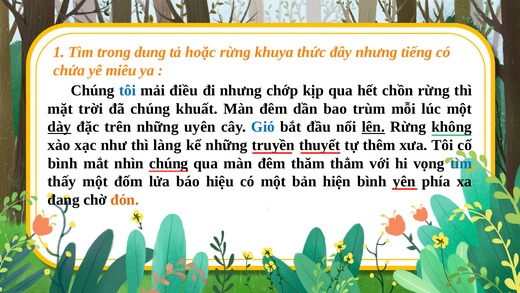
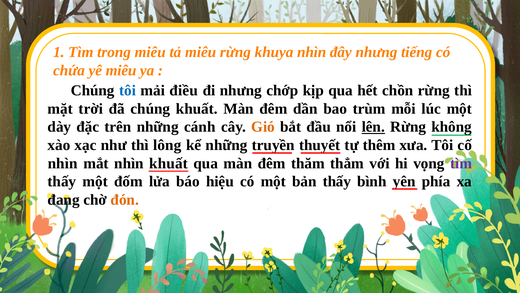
trong dung: dung -> miêu (150, 52)
tả hoặc: hoặc -> miêu (201, 52)
khuya thức: thức -> nhìn (312, 52)
dày underline: present -> none (59, 127)
uyên: uyên -> cánh (200, 127)
Gió colour: blue -> orange (263, 127)
làng: làng -> lông (167, 145)
bình: bình -> nhìn (63, 163)
nhìn chúng: chúng -> khuất (169, 163)
tìm colour: blue -> purple (461, 163)
bản hiện: hiện -> thấy (337, 181)
